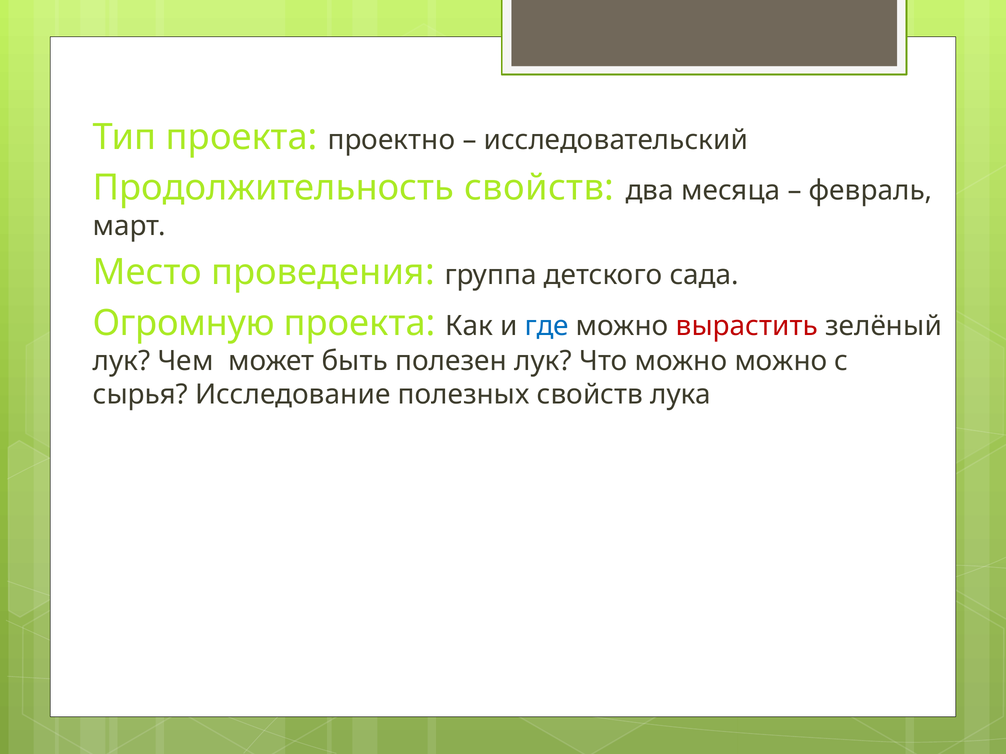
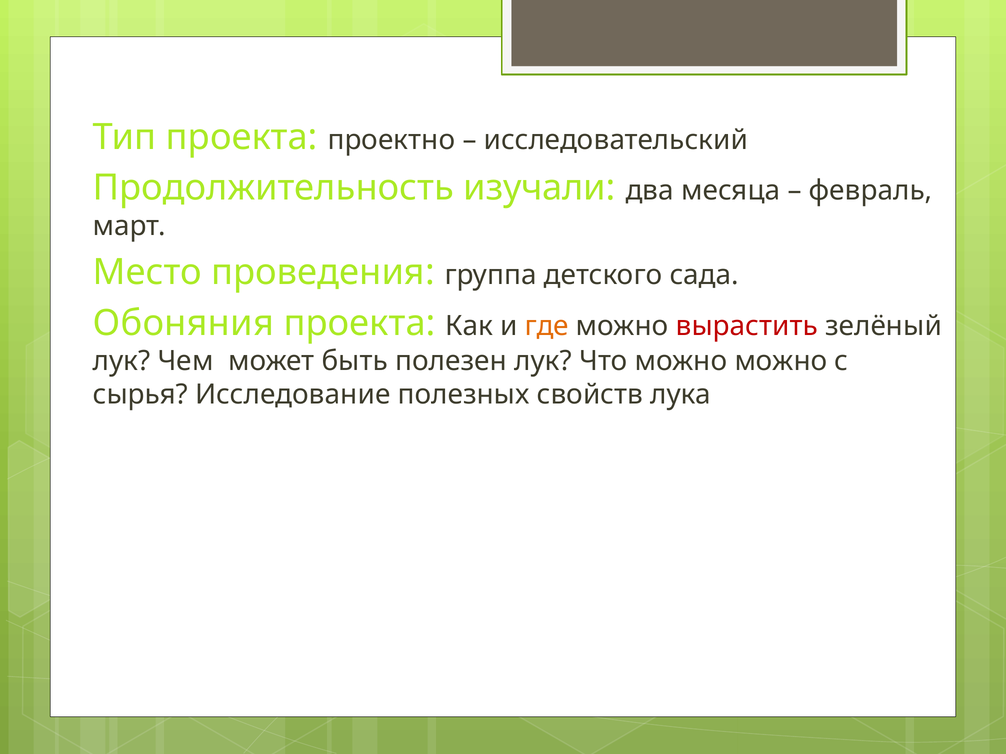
Продолжительность свойств: свойств -> изучали (539, 188)
Огромную: Огромную -> Обоняния (183, 323)
где colour: blue -> orange (547, 326)
